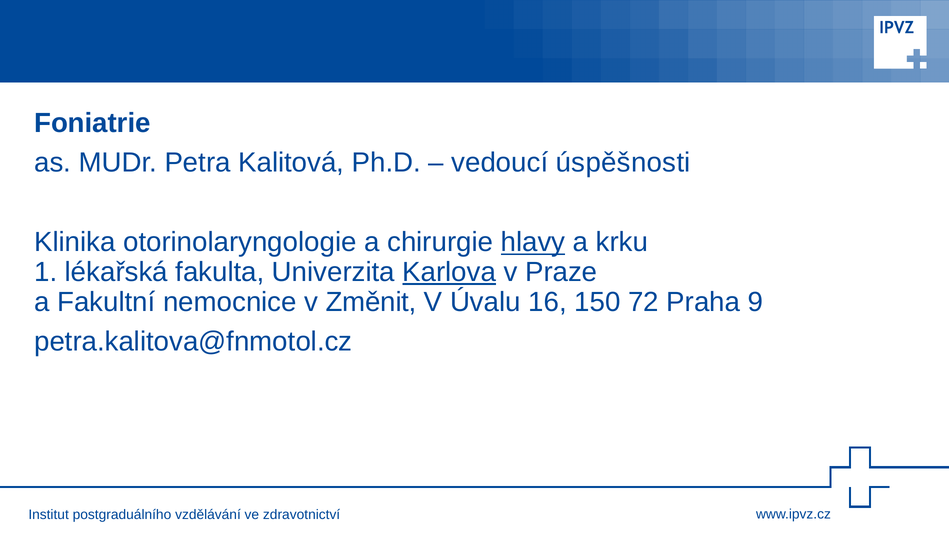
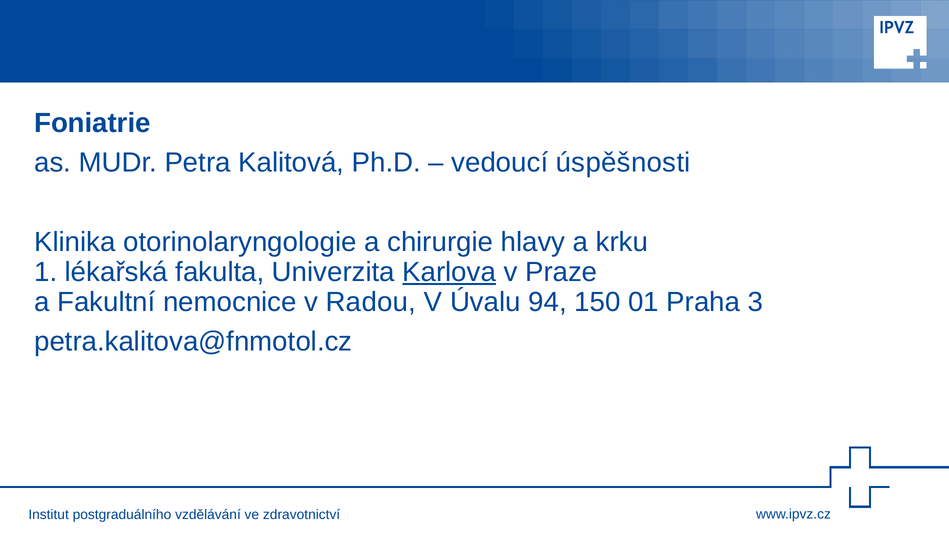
hlavy underline: present -> none (533, 242)
Změnit: Změnit -> Radou (371, 302)
16: 16 -> 94 (547, 302)
72: 72 -> 01 (643, 302)
9: 9 -> 3 (755, 302)
